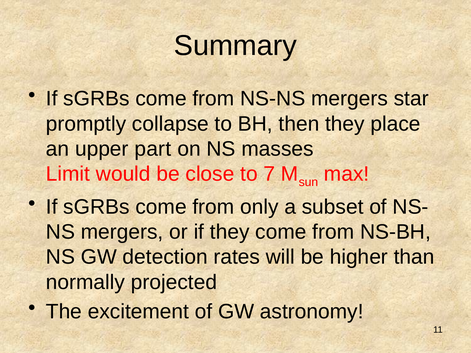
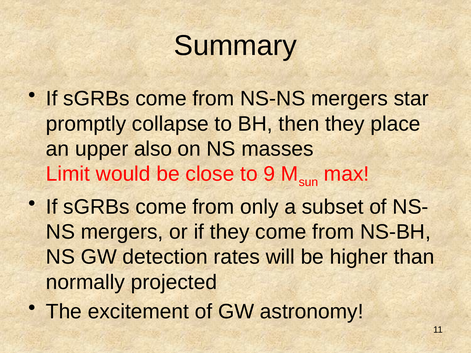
part: part -> also (153, 149)
7: 7 -> 9 (269, 174)
